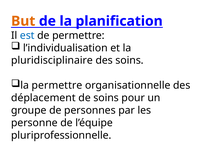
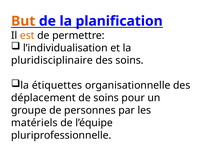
est colour: blue -> orange (27, 35)
la permettre: permettre -> étiquettes (57, 85)
personne: personne -> matériels (34, 123)
